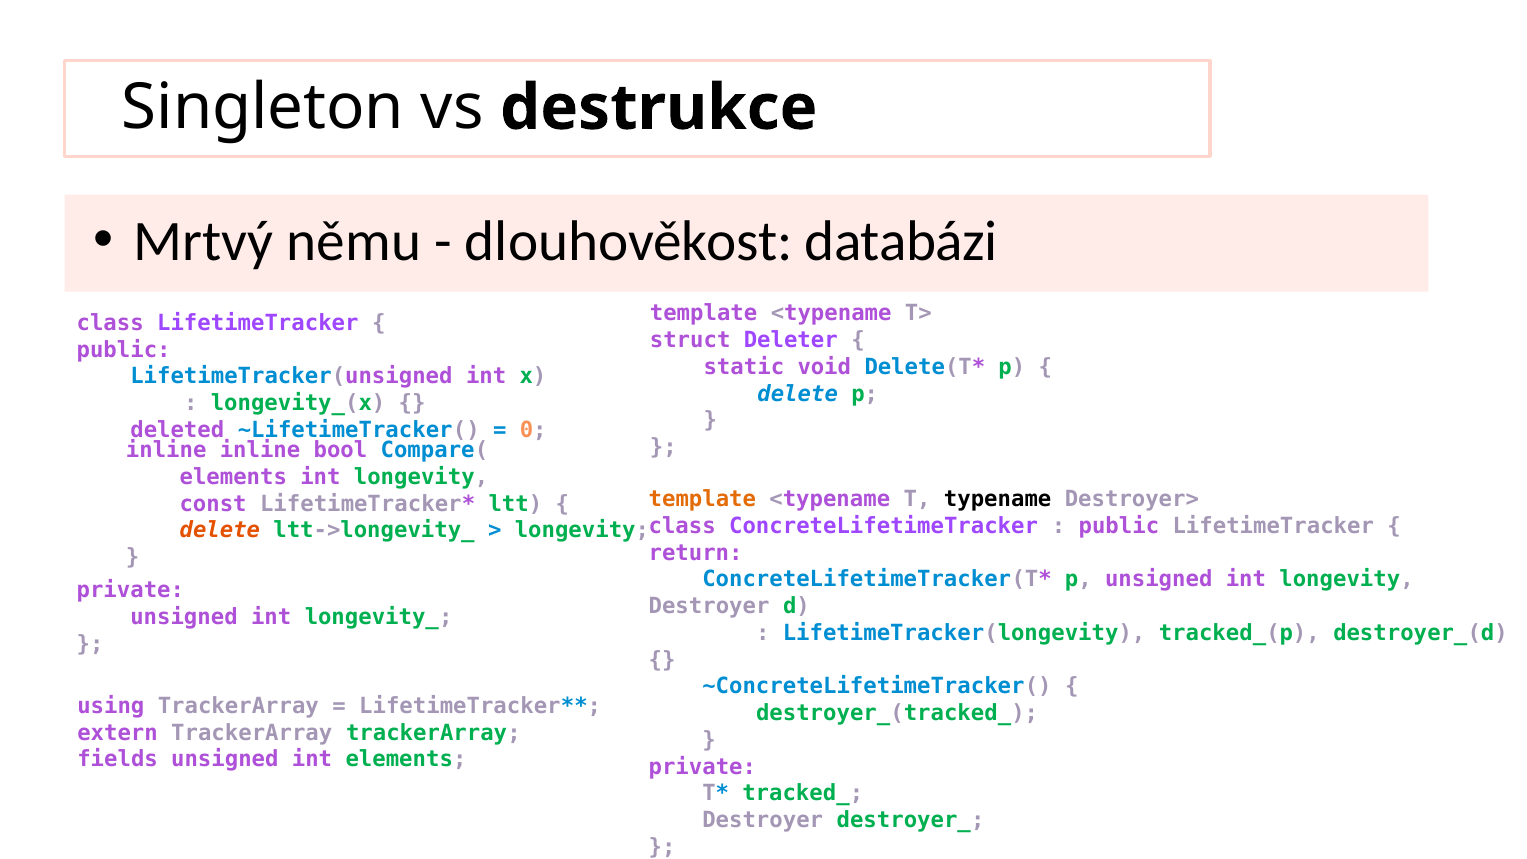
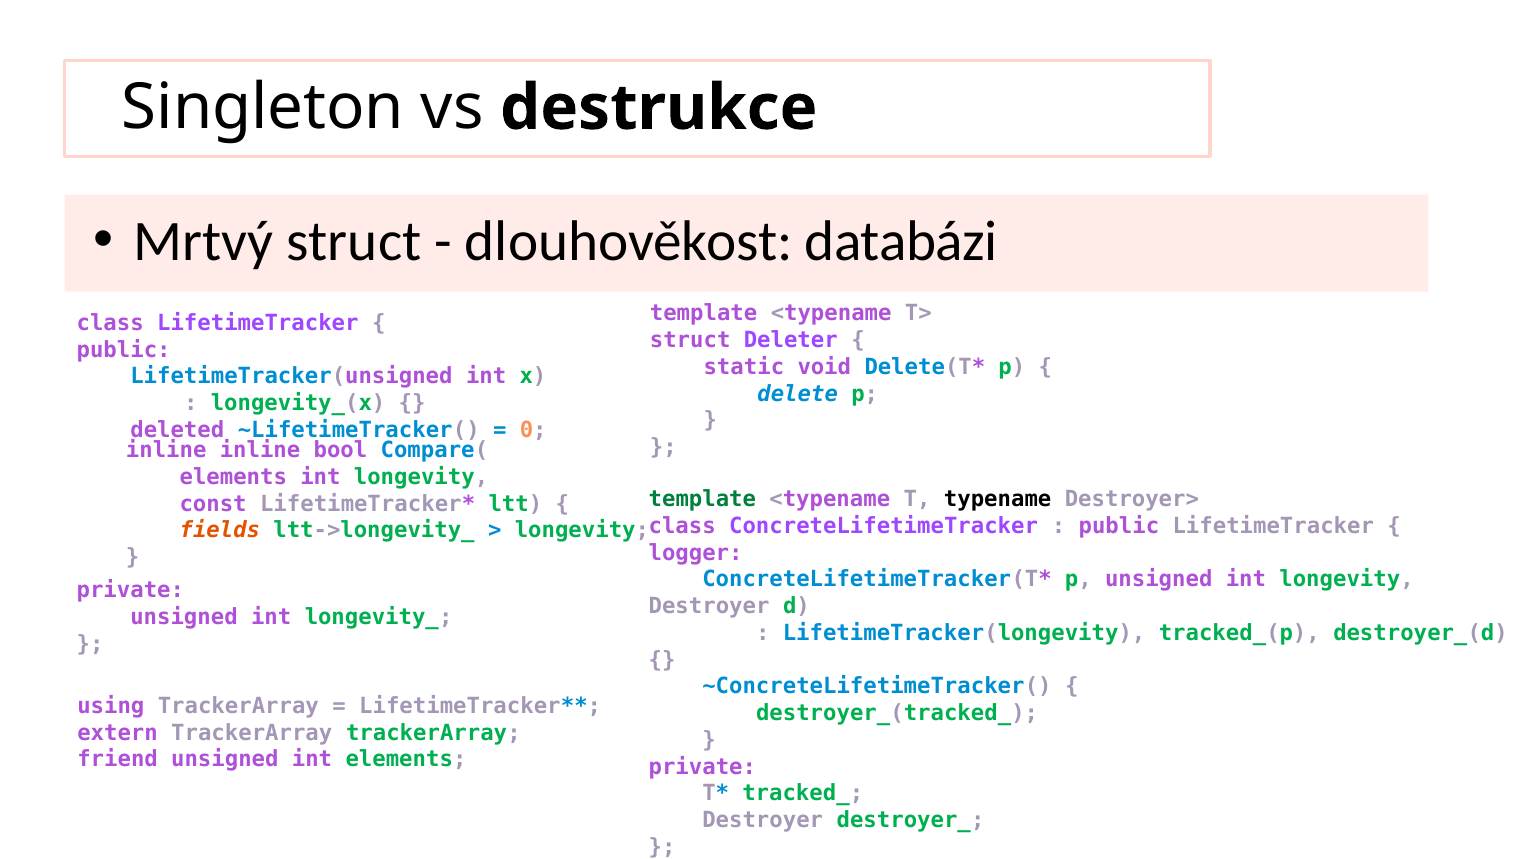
Mrtvý němu: němu -> struct (354, 241)
template colour: orange -> green (702, 499)
delete: delete -> fields (220, 531)
return: return -> logger (696, 553)
fields: fields -> friend (118, 759)
